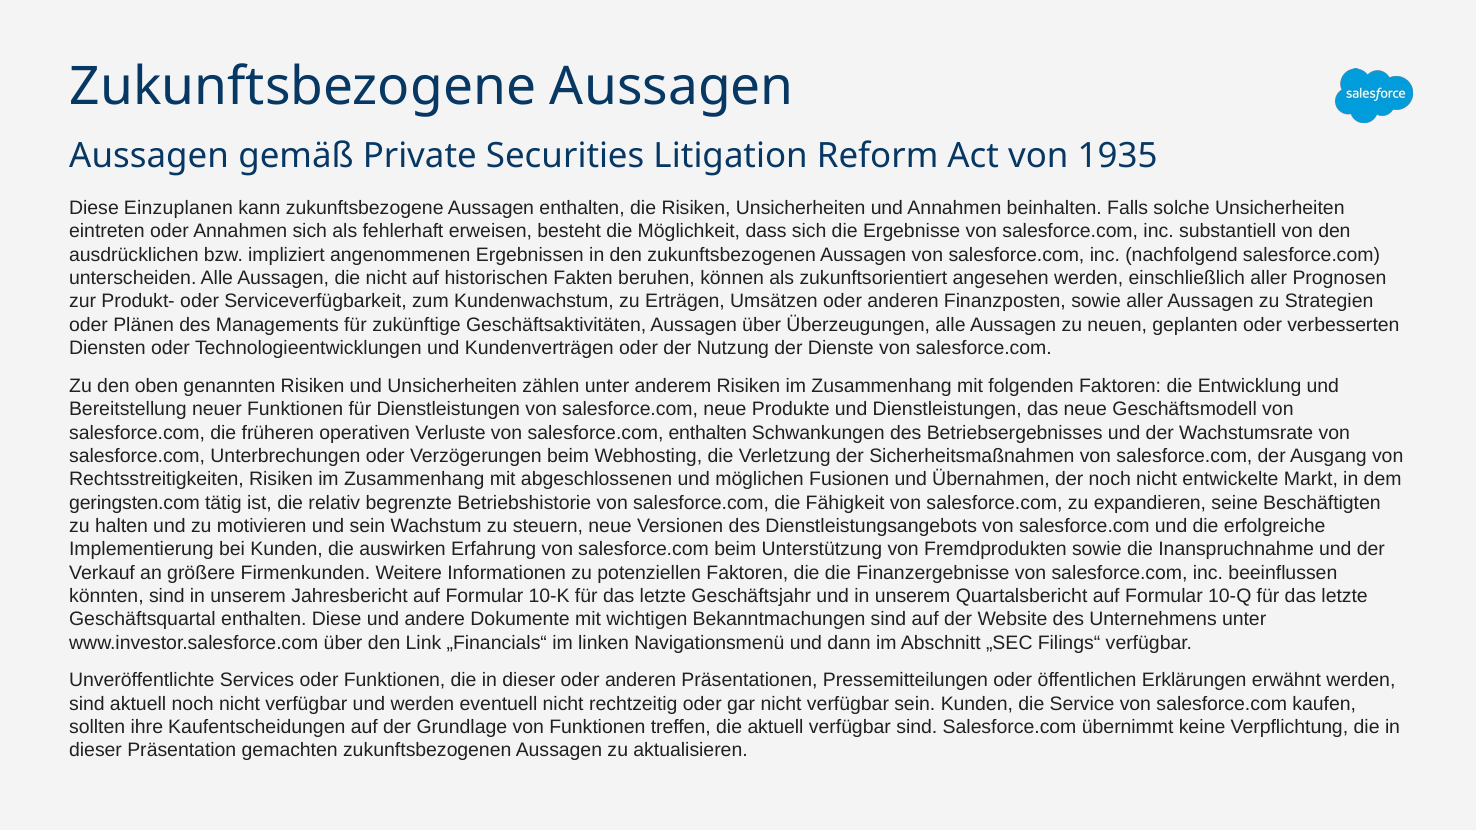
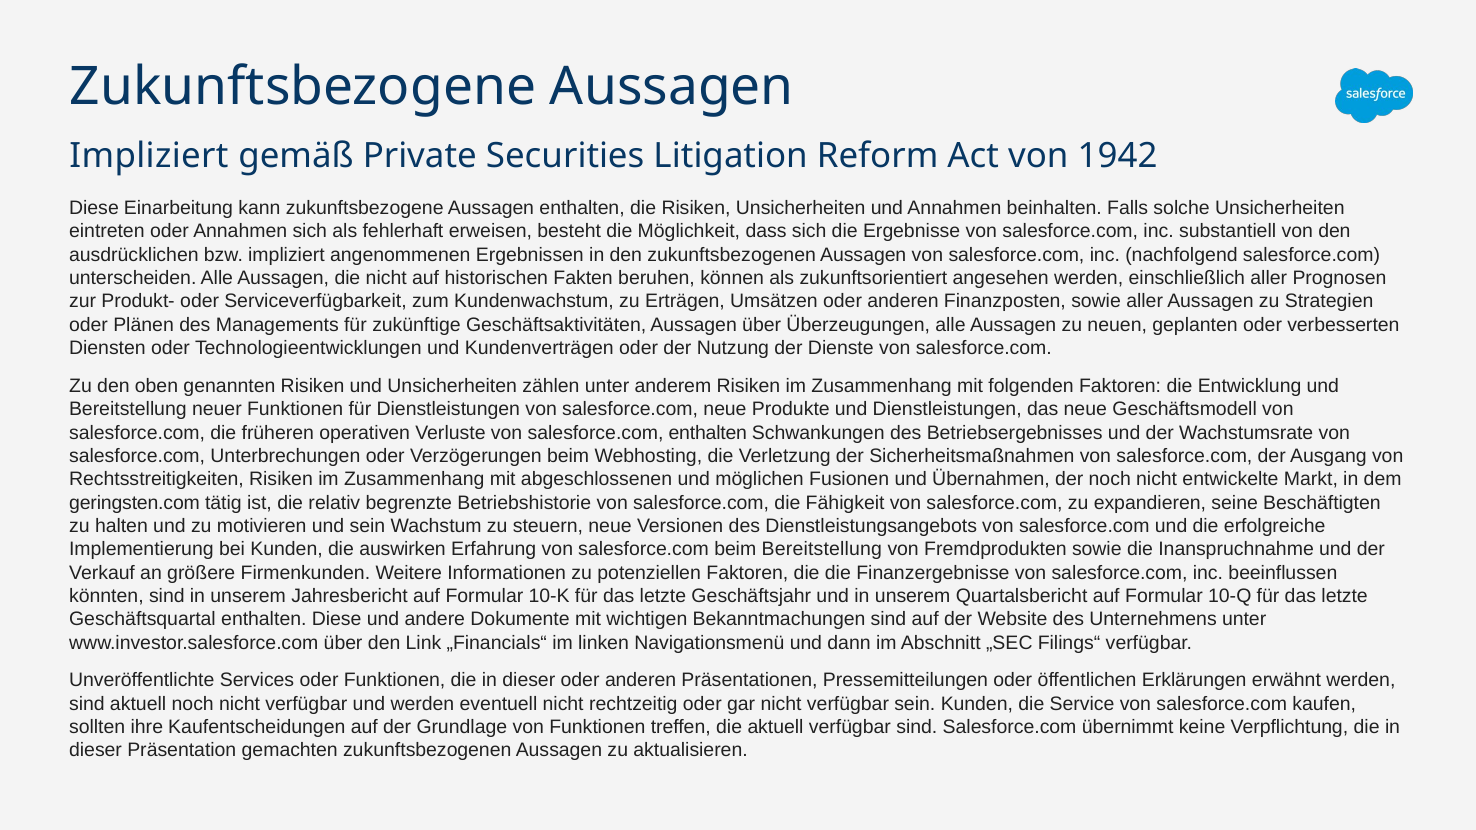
Aussagen: Aussagen -> Impliziert (149, 156)
1935: 1935 -> 1942 (1118, 156)
Einzuplanen: Einzuplanen -> Einarbeitung (179, 208)
beim Unterstützung: Unterstützung -> Bereitstellung (822, 550)
